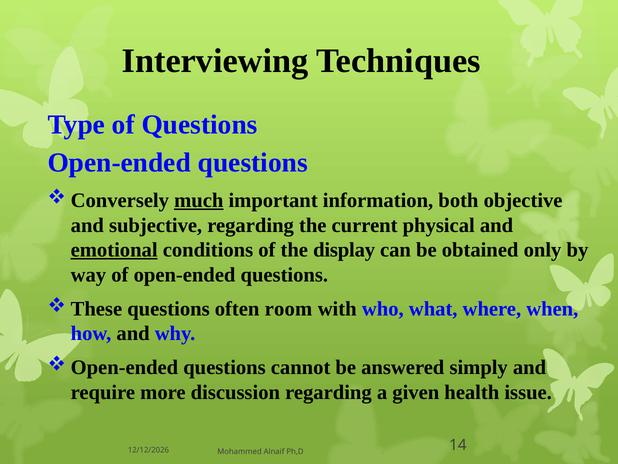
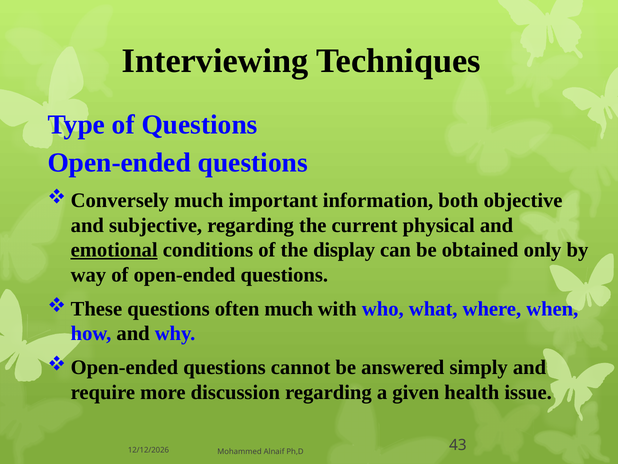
much underline: present -> none (199, 200)
often room: room -> much (289, 308)
14: 14 -> 43 (458, 445)
